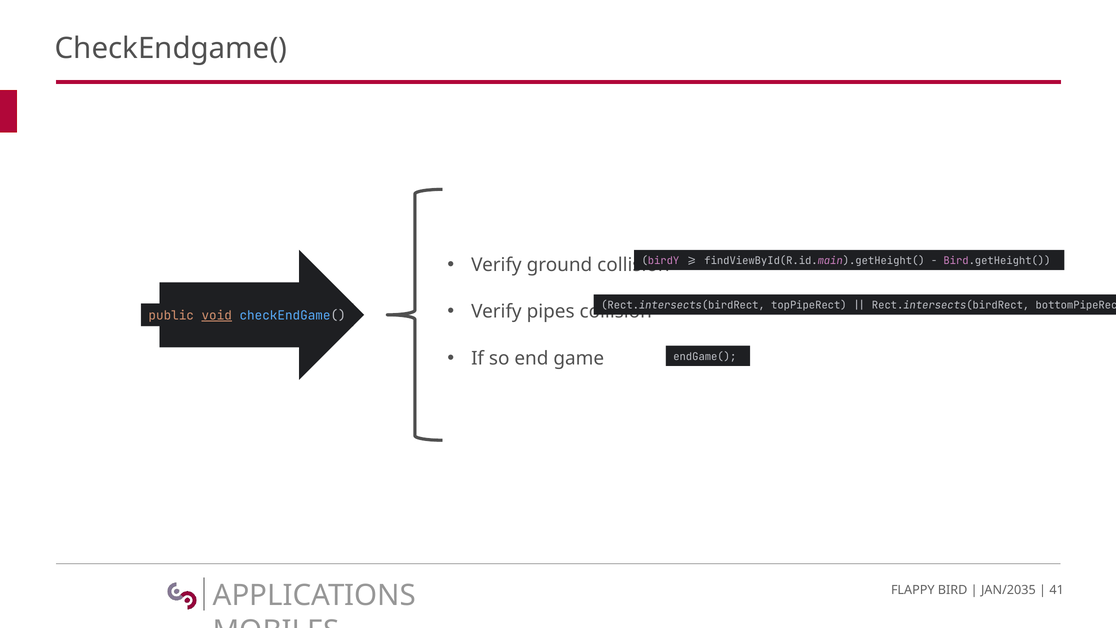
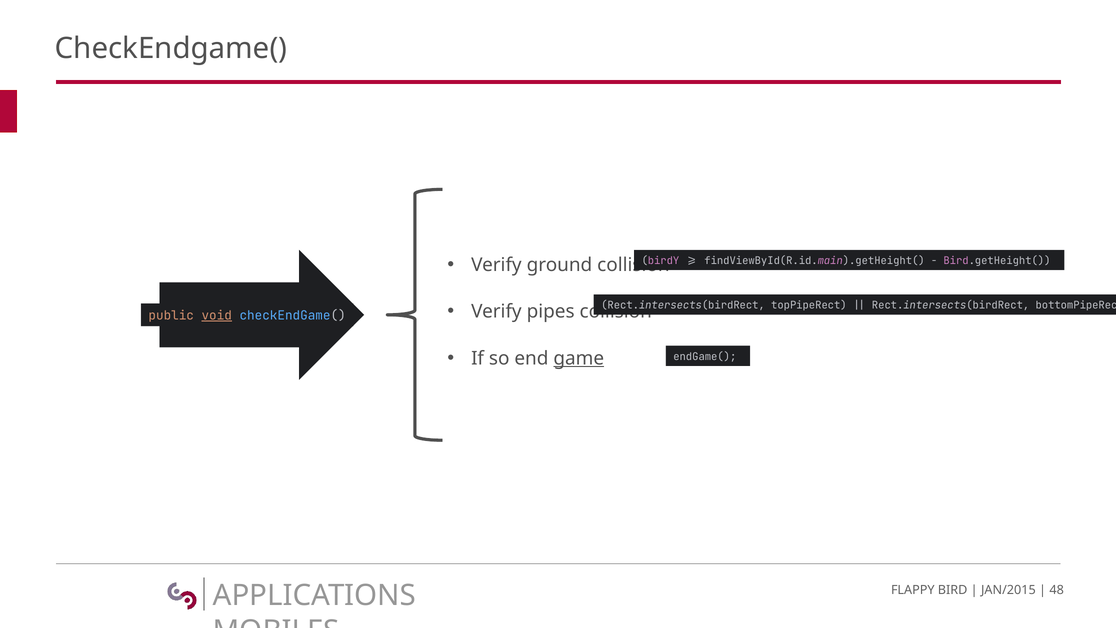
game underline: none -> present (579, 358)
JAN/2035: JAN/2035 -> JAN/2015 (1008, 590)
41: 41 -> 48 (1057, 590)
